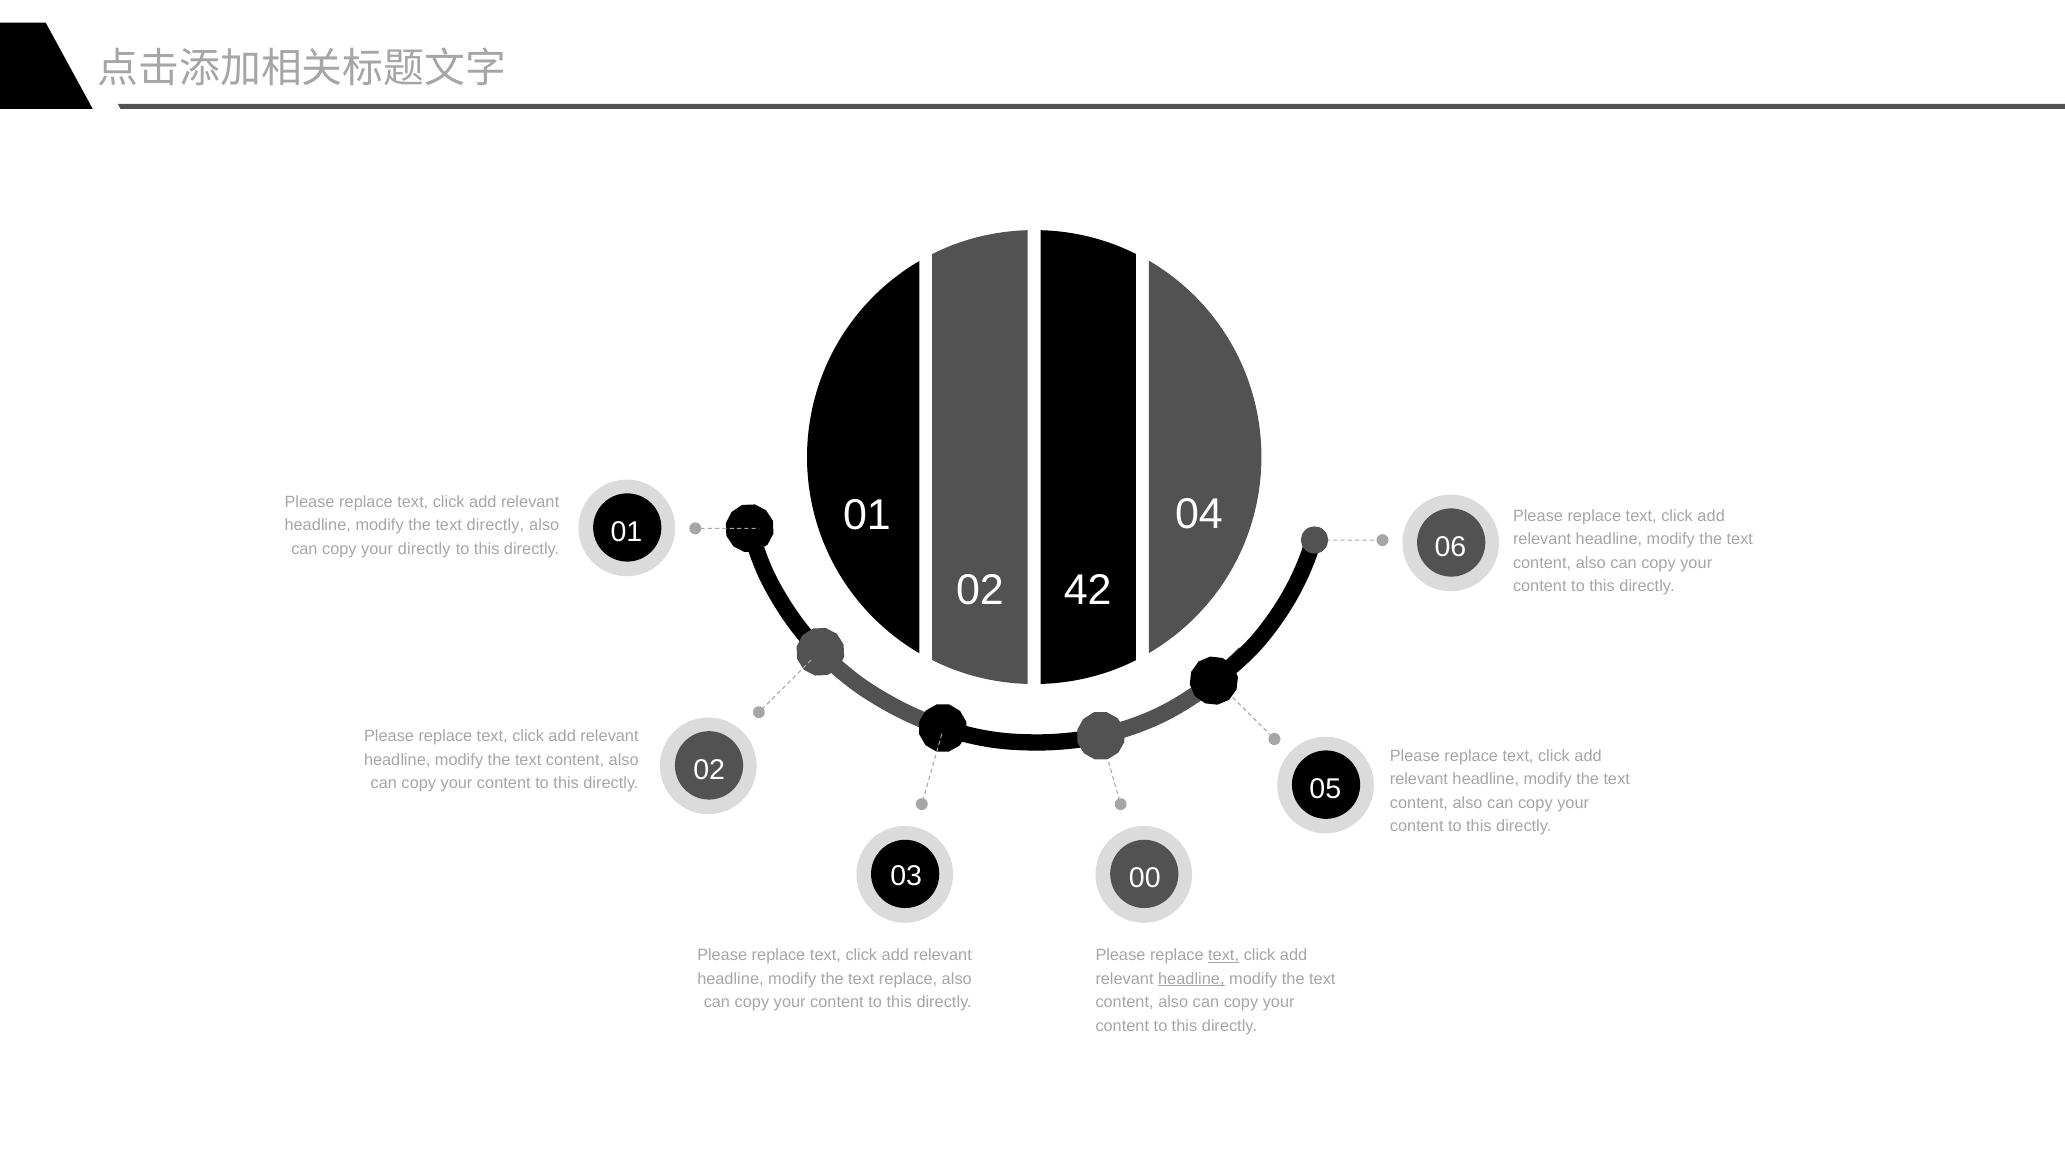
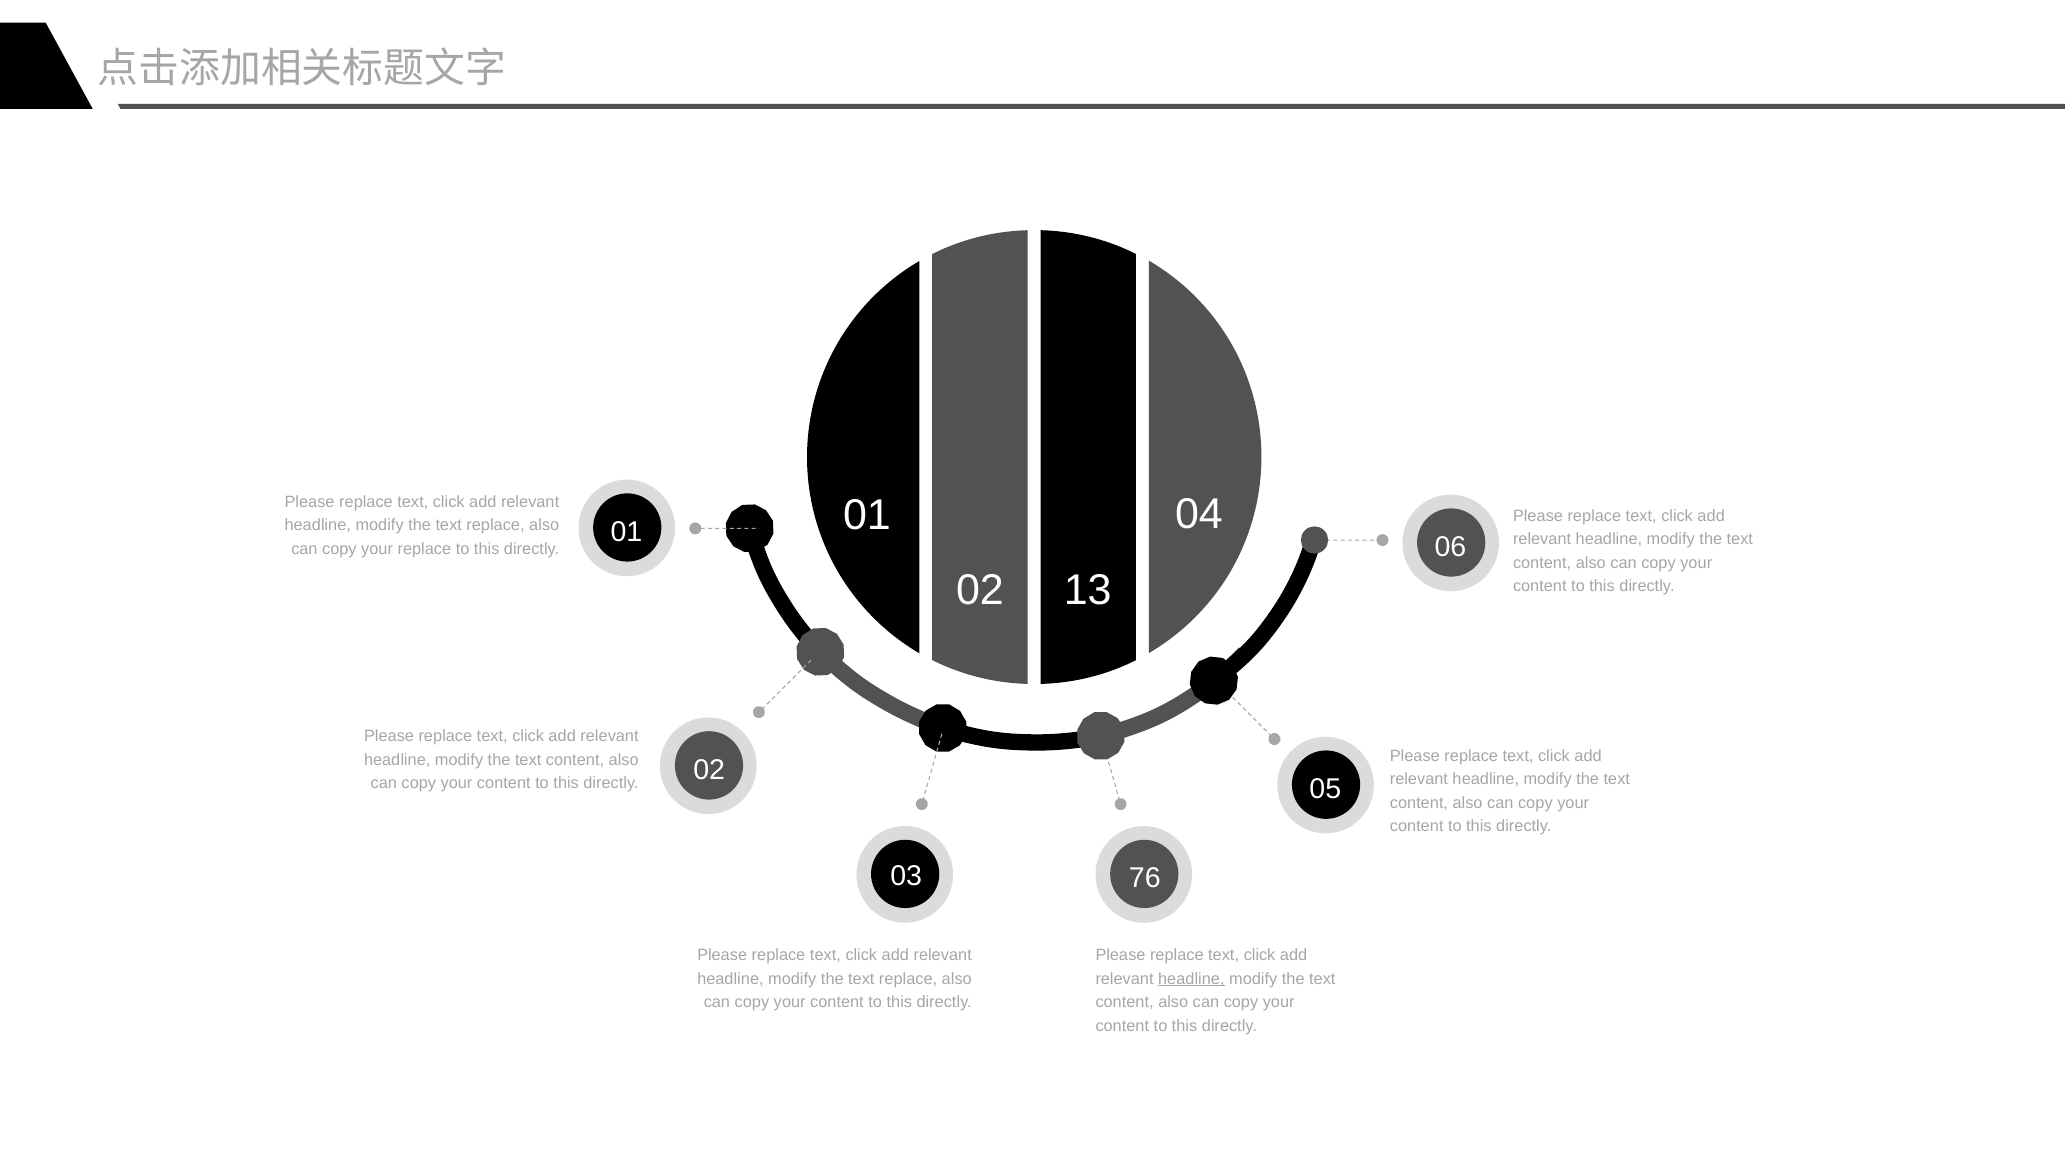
directly: directly -> replace (495, 525)
your directly: directly -> replace (424, 549)
42: 42 -> 13 (1088, 590)
00: 00 -> 76 (1145, 877)
text underline: present -> none (1224, 955)
